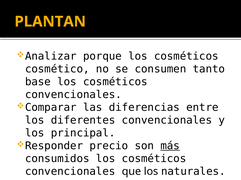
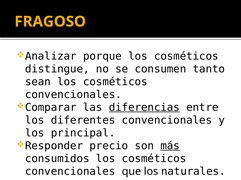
PLANTAN: PLANTAN -> FRAGOSO (50, 22)
cosmético: cosmético -> distingue (57, 69)
base: base -> sean (38, 82)
diferencias underline: none -> present (144, 108)
